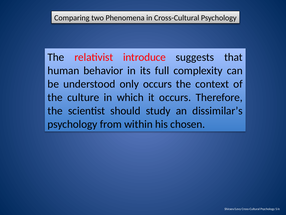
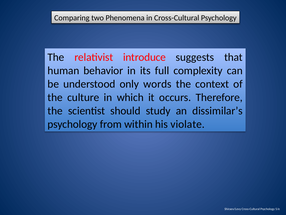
only occurs: occurs -> words (157, 84)
chosen: chosen -> violate (188, 124)
